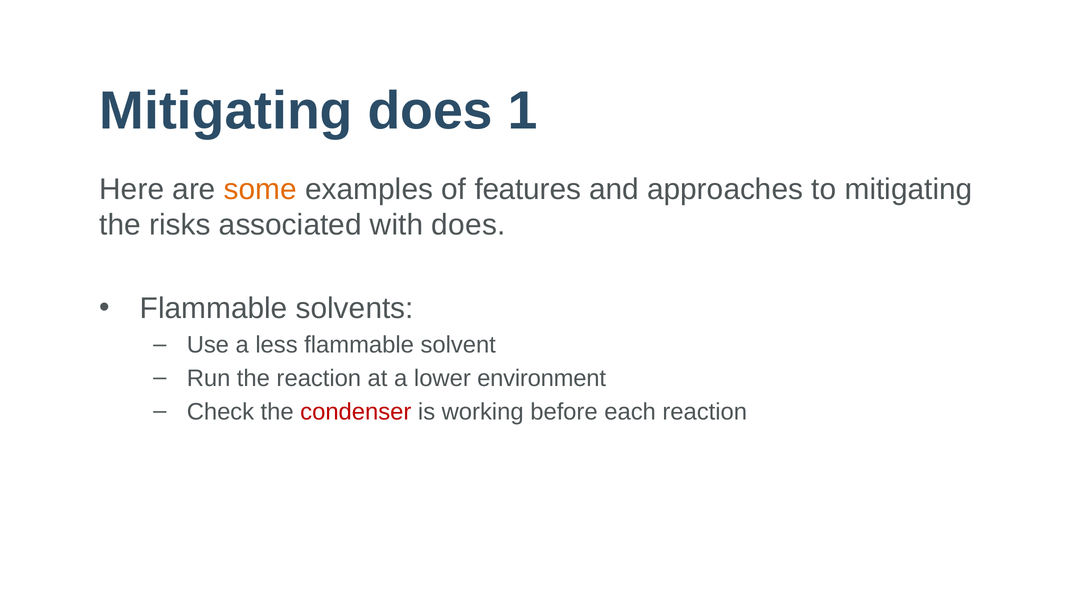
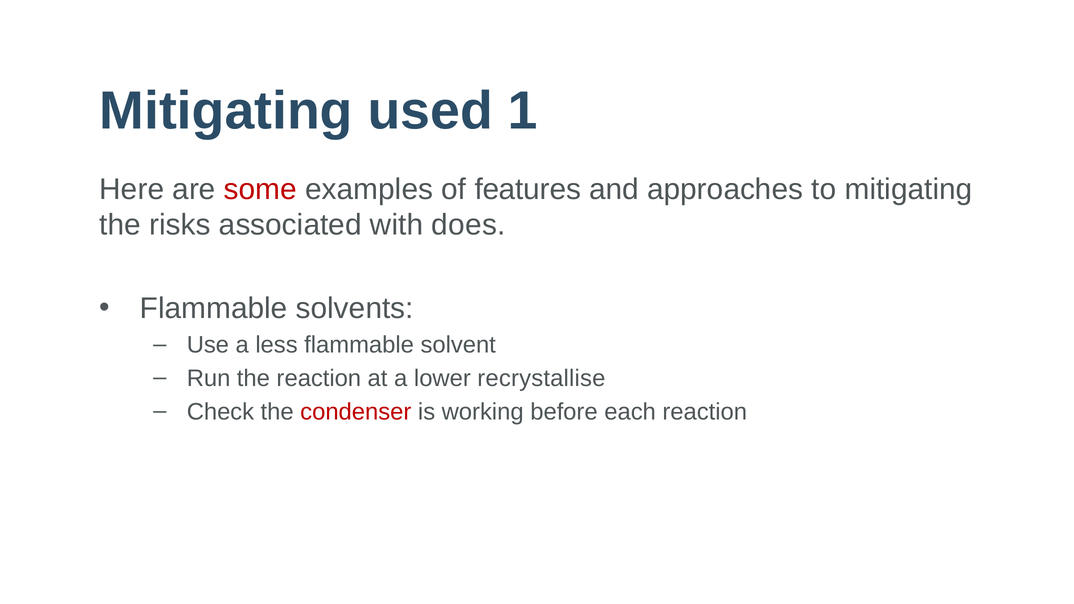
Mitigating does: does -> used (430, 111)
some colour: orange -> red (260, 189)
environment: environment -> recrystallise (541, 379)
